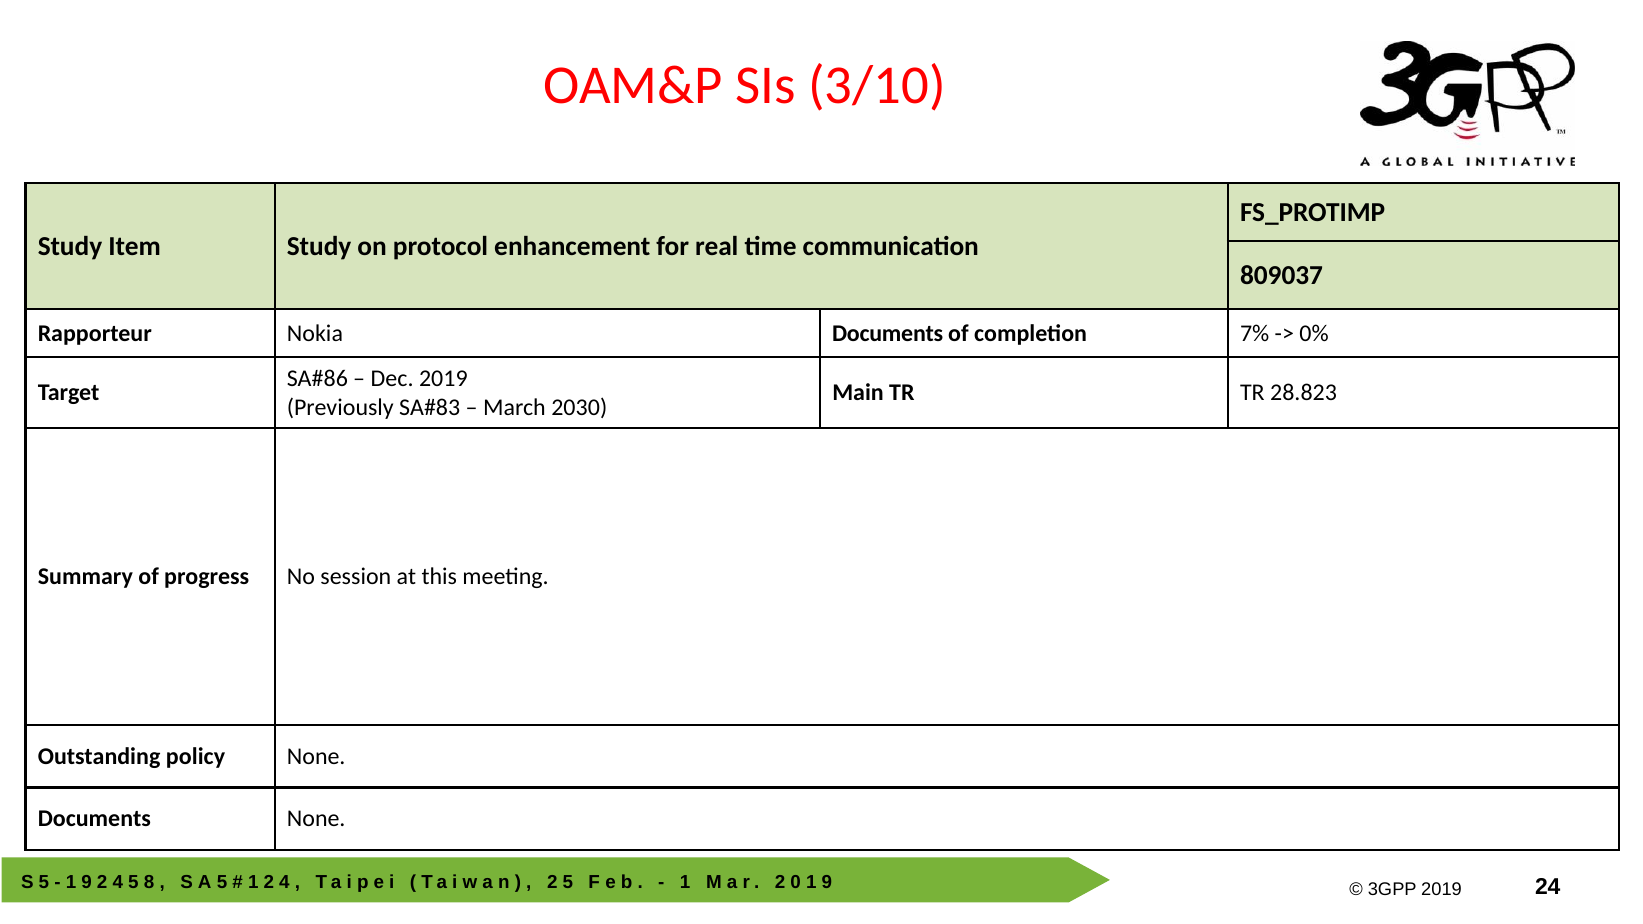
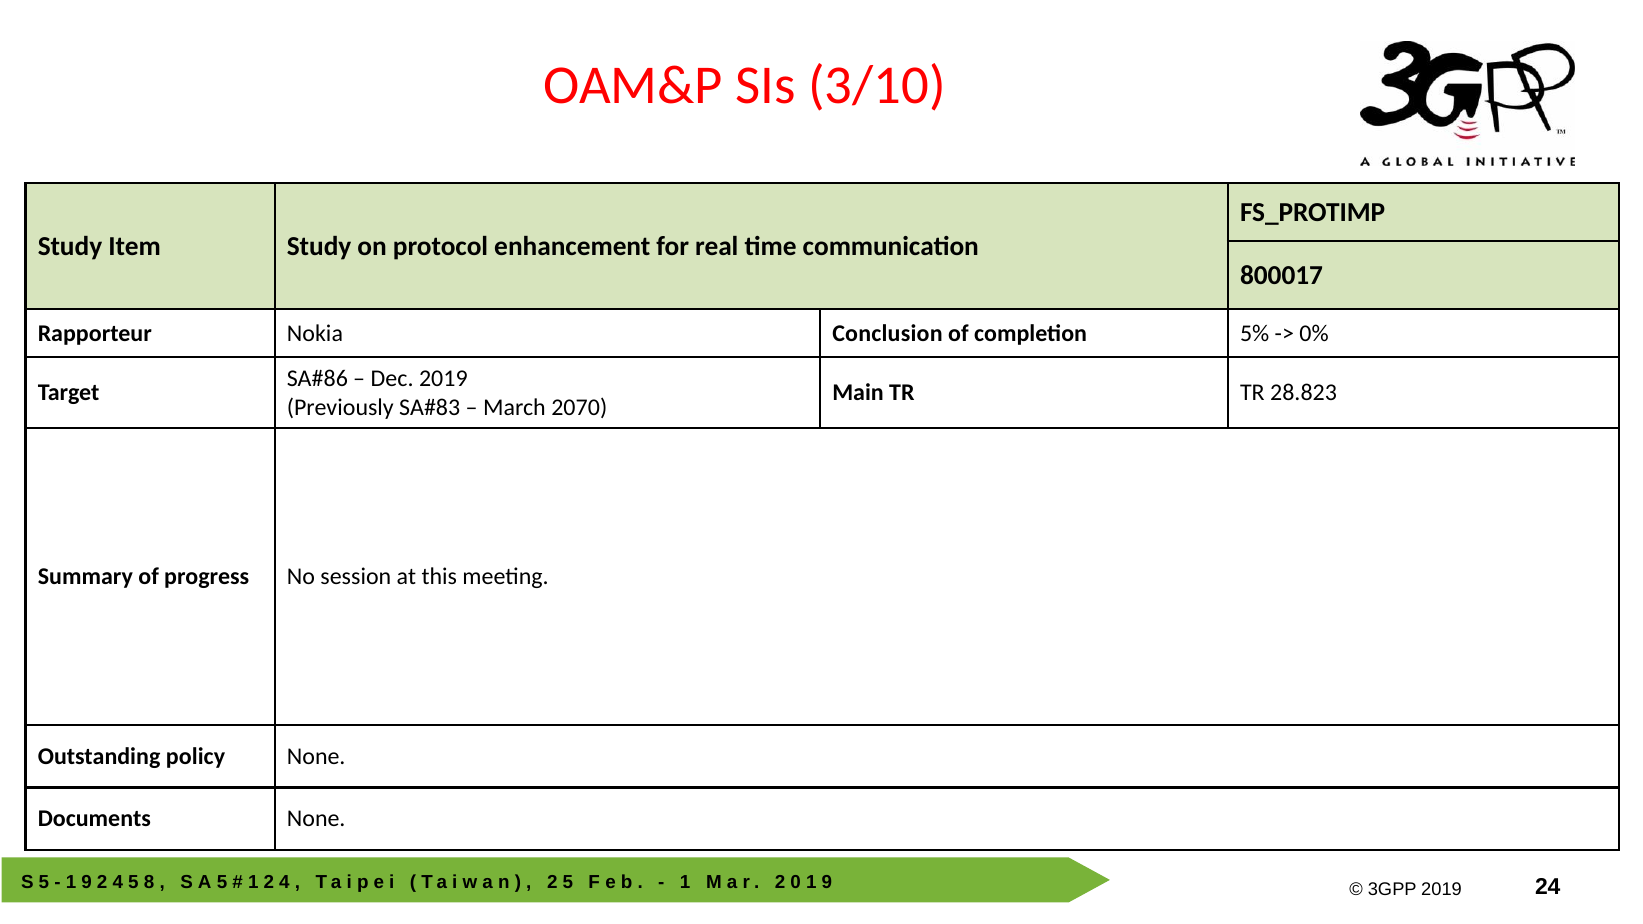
809037: 809037 -> 800017 (1282, 276)
Nokia Documents: Documents -> Conclusion (887, 334)
7%: 7% -> 5% (1255, 334)
2030: 2030 -> 2070 (579, 408)
